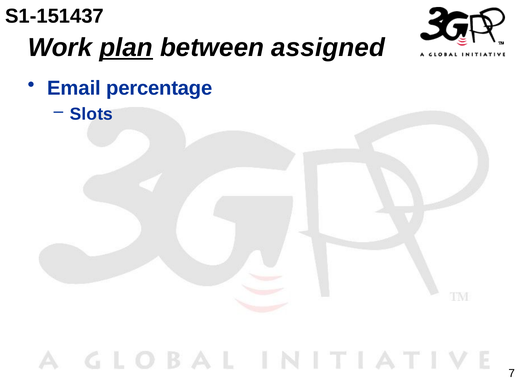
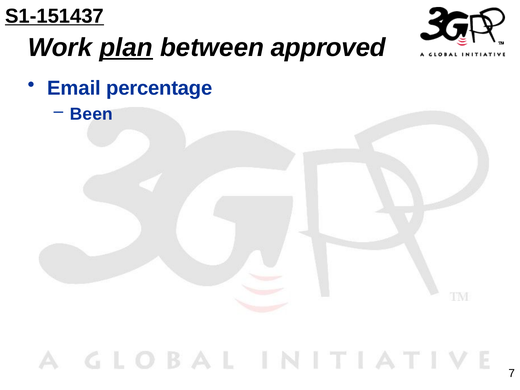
S1-151437 underline: none -> present (54, 16)
assigned: assigned -> approved (328, 48)
Slots: Slots -> Been (91, 114)
